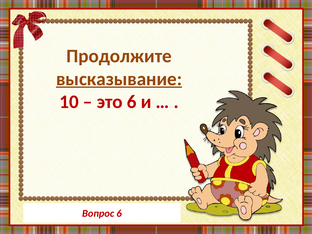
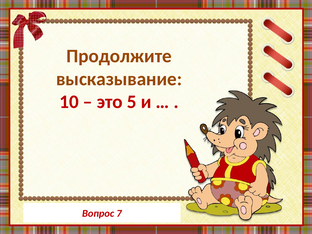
высказывание underline: present -> none (119, 79)
это 6: 6 -> 5 (132, 102)
Вопрос 6: 6 -> 7 (119, 214)
